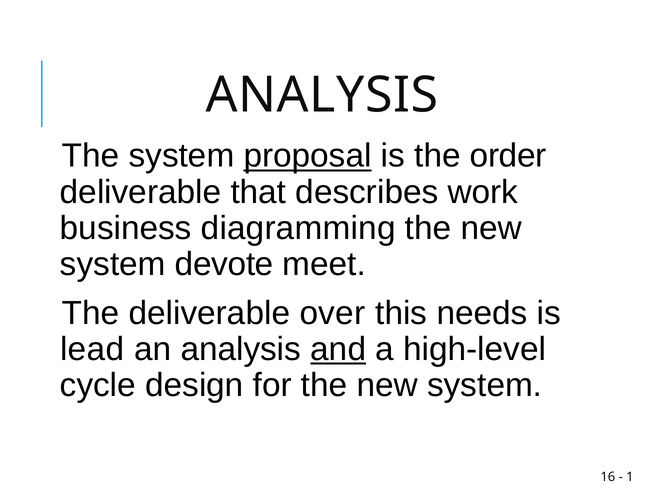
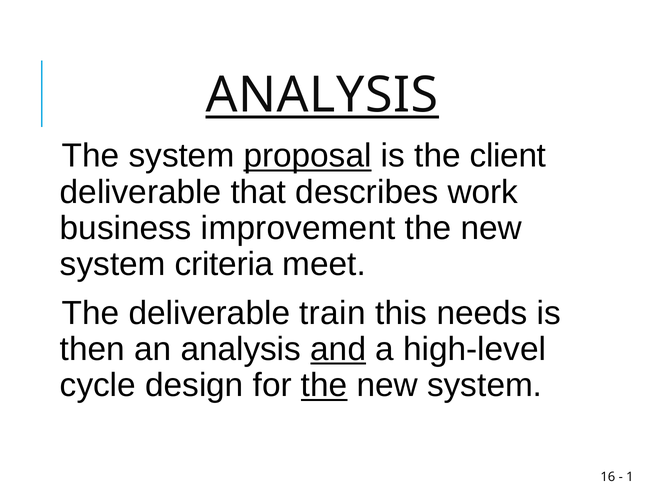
ANALYSIS underline: none -> present (322, 95)
order: order -> client (508, 156)
diagramming: diagramming -> improvement (298, 228)
devote: devote -> criteria (224, 264)
over: over -> train (333, 313)
lead: lead -> then (92, 349)
the underline: none -> present (324, 385)
